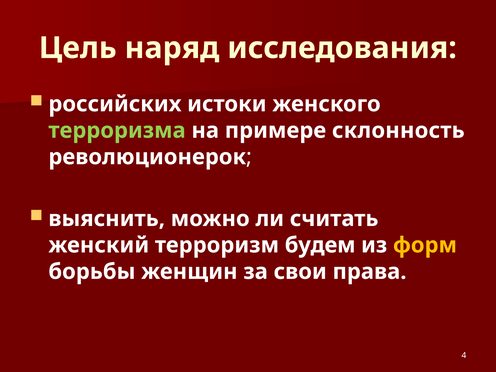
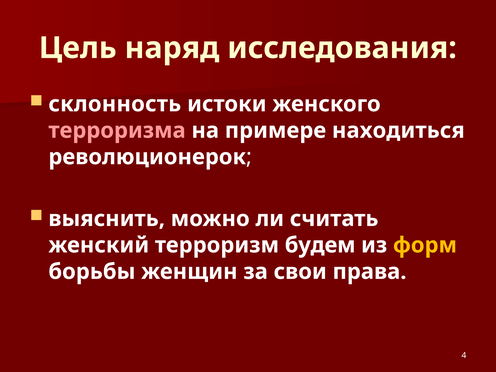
российских: российских -> склонность (115, 104)
терроризма colour: light green -> pink (117, 131)
склонность: склонность -> находиться (398, 131)
